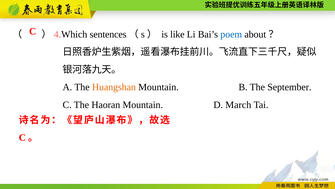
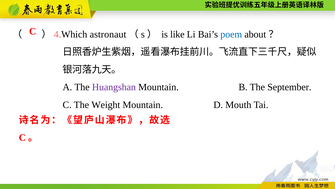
sentences: sentences -> astronaut (108, 34)
Huangshan colour: orange -> purple (114, 87)
Haoran: Haoran -> Weight (106, 105)
March: March -> Mouth (238, 105)
